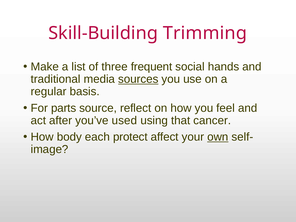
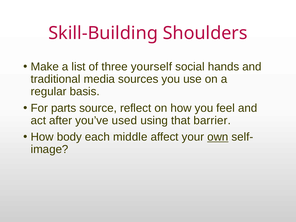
Trimming: Trimming -> Shoulders (205, 33)
frequent: frequent -> yourself (151, 67)
sources underline: present -> none (138, 79)
cancer: cancer -> barrier (212, 120)
protect: protect -> middle (130, 137)
